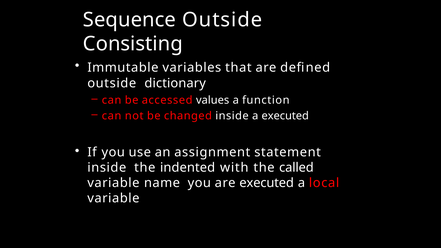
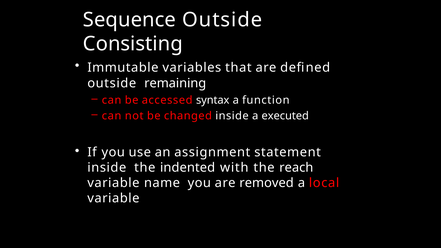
dictionary: dictionary -> remaining (175, 83)
values: values -> syntax (213, 100)
called: called -> reach (296, 168)
are executed: executed -> removed (267, 183)
